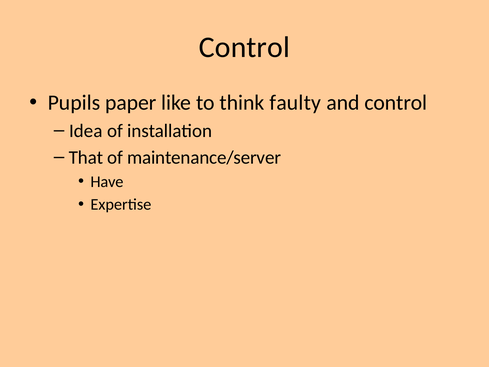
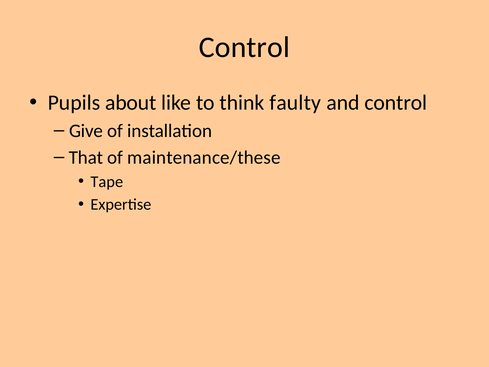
paper: paper -> about (131, 103)
Idea: Idea -> Give (86, 131)
maintenance/server: maintenance/server -> maintenance/these (204, 157)
Have: Have -> Tape (107, 182)
